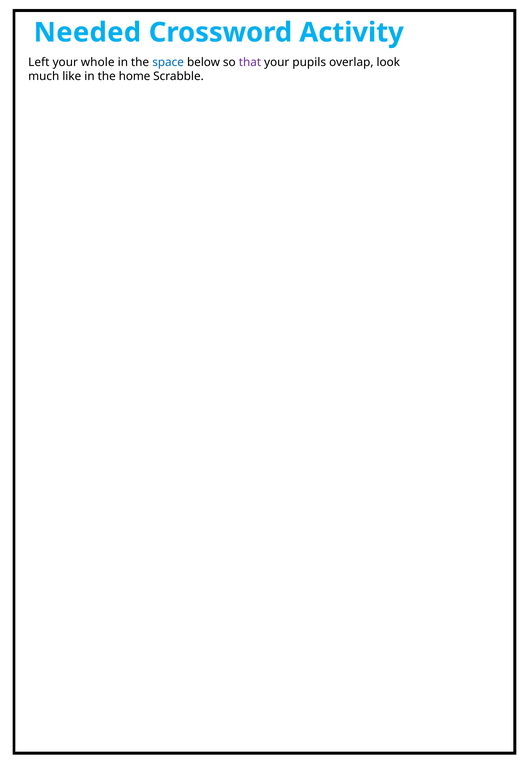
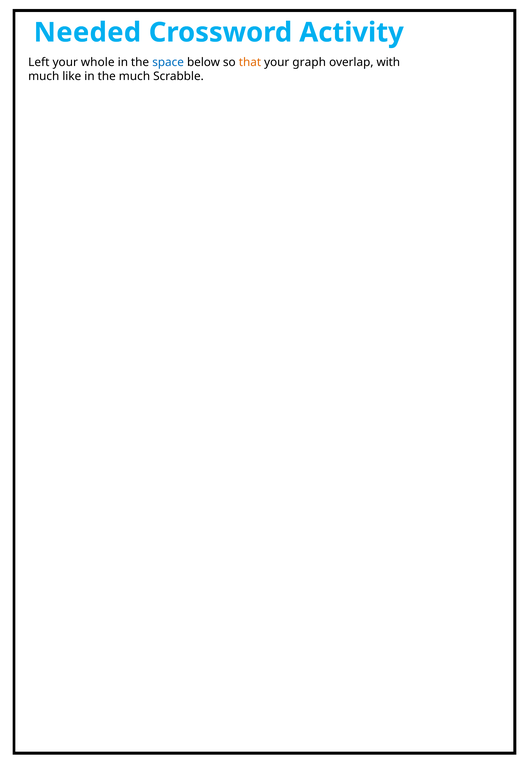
that colour: purple -> orange (250, 62)
pupils: pupils -> graph (309, 62)
look: look -> with (388, 62)
the home: home -> much (134, 76)
